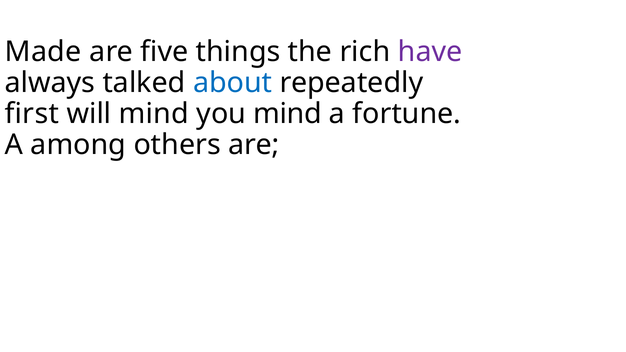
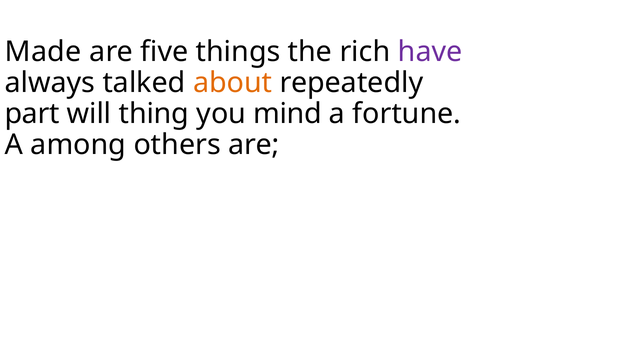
about colour: blue -> orange (233, 83)
first: first -> part (32, 114)
will mind: mind -> thing (154, 114)
